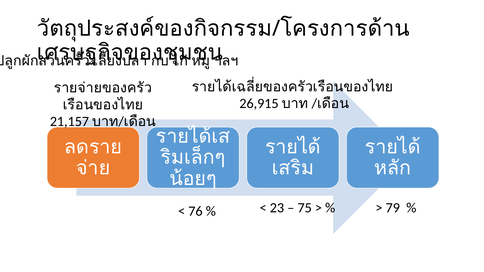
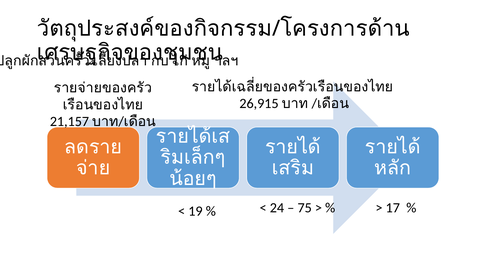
76: 76 -> 19 (195, 212)
23: 23 -> 24 (277, 208)
79: 79 -> 17 (393, 208)
